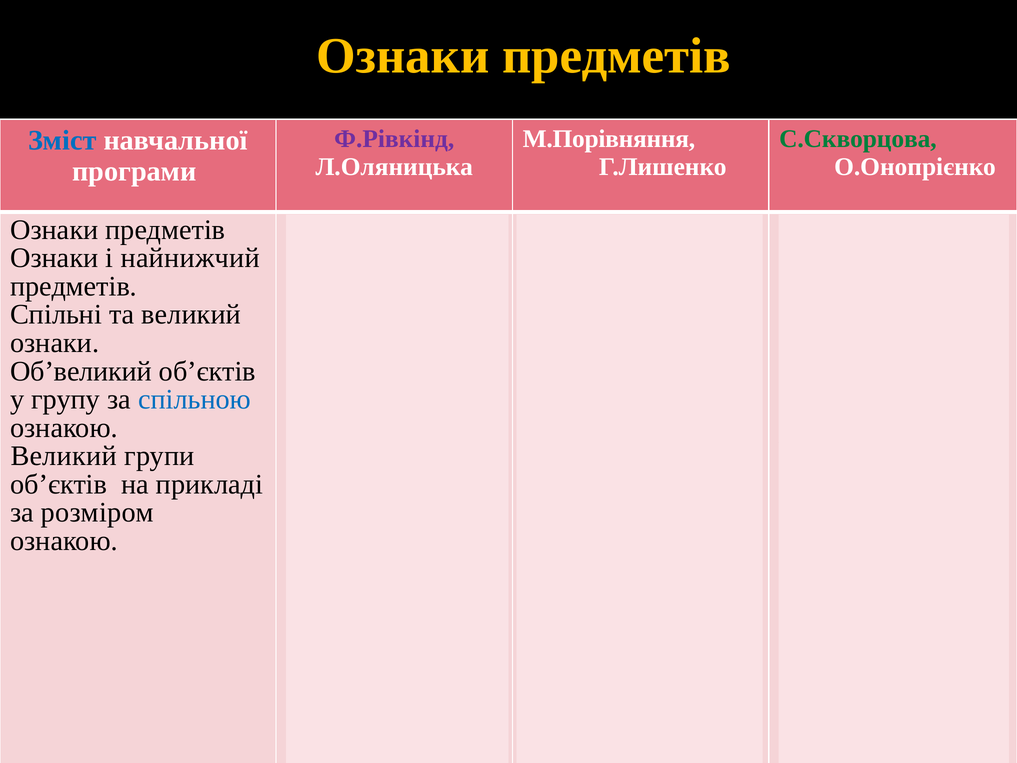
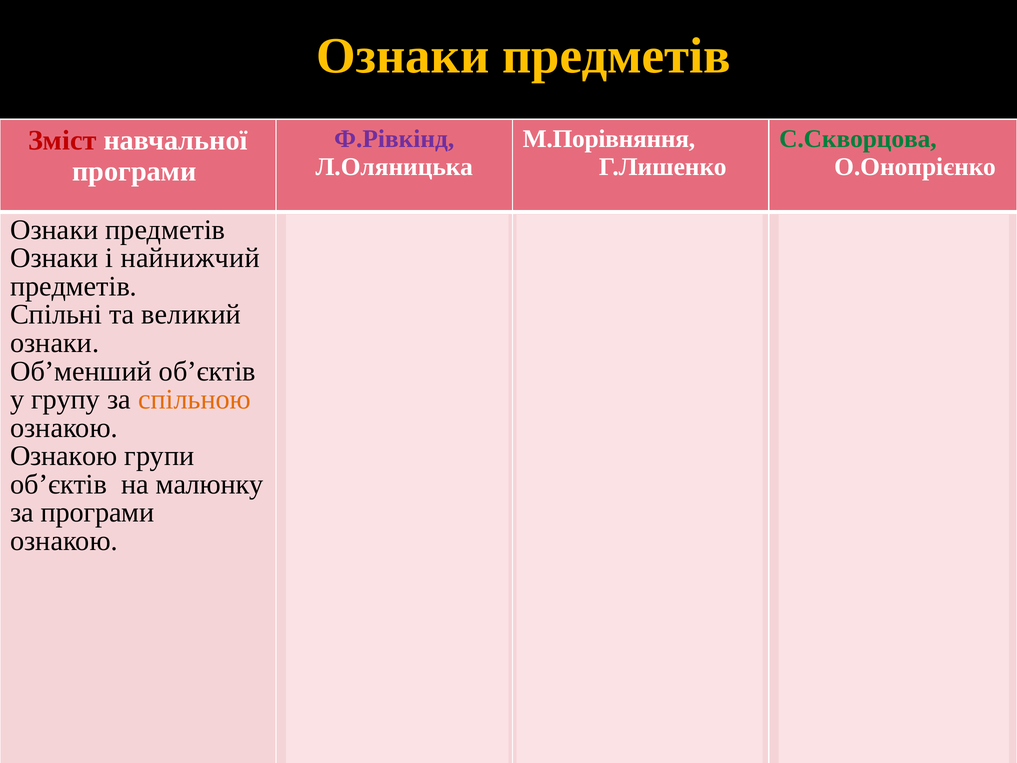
Зміст colour: blue -> red (62, 140)
Об’великий: Об’великий -> Об’менший (81, 371)
спільною colour: blue -> orange (195, 399)
Великий: Великий -> Ознакою (64, 456)
об’єктів на прикладі: прикладі -> малюнку (210, 484)
за розміром: розміром -> програми (97, 512)
